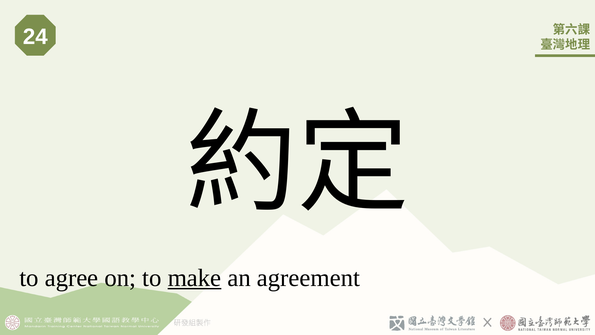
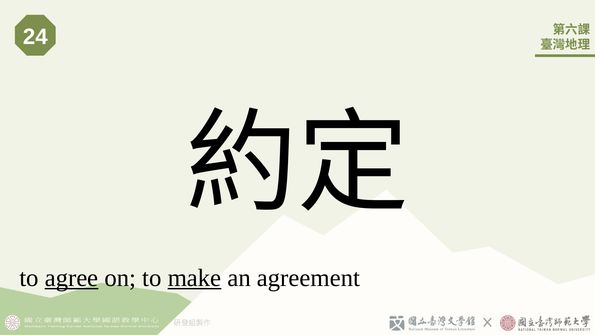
agree underline: none -> present (72, 278)
